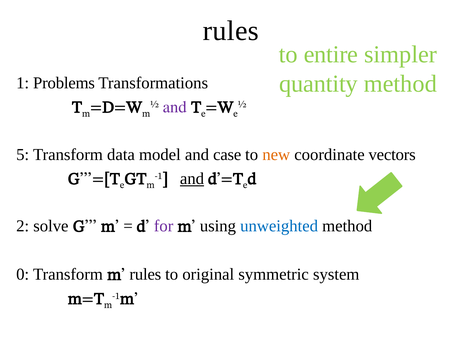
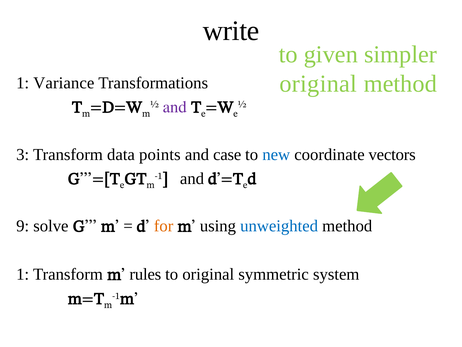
rules: rules -> write (231, 31)
entire: entire -> given (331, 54)
quantity: quantity -> original (318, 84)
Problems: Problems -> Variance (64, 83)
5: 5 -> 3 (23, 154)
model: model -> points (160, 154)
new colour: orange -> blue (276, 154)
and underline: present -> none (192, 178)
2: 2 -> 9 (23, 226)
for colour: purple -> orange (164, 226)
0: 0 -> 1 (23, 274)
